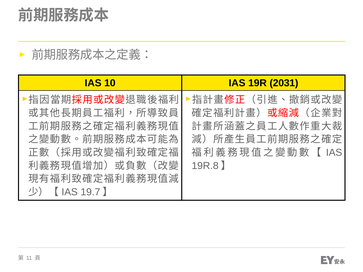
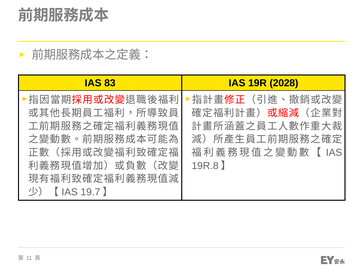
10: 10 -> 83 (110, 83)
2031: 2031 -> 2028 (284, 83)
